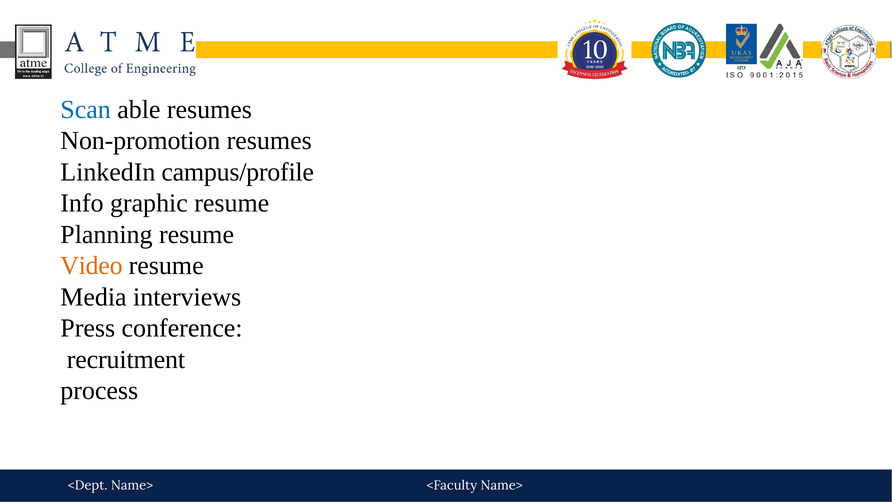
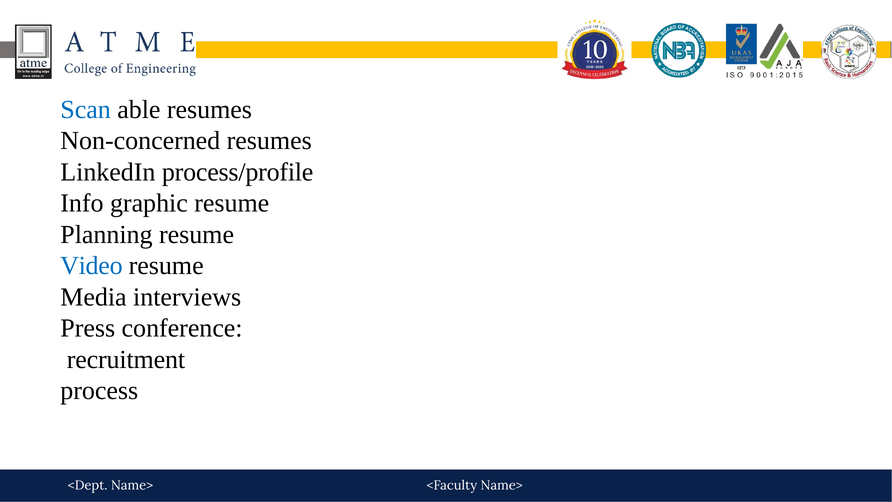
Non-promotion: Non-promotion -> Non-concerned (140, 141)
campus/profile: campus/profile -> process/profile (238, 172)
Video colour: orange -> blue (91, 266)
